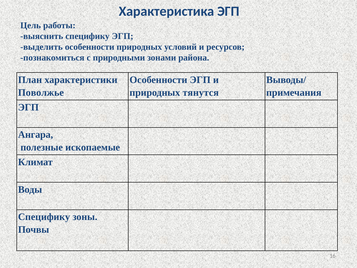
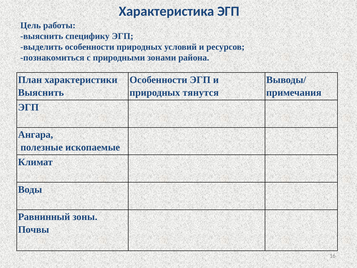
Поволжье: Поволжье -> Выяснить (41, 92)
Специфику: Специфику -> Равнинный (44, 217)
